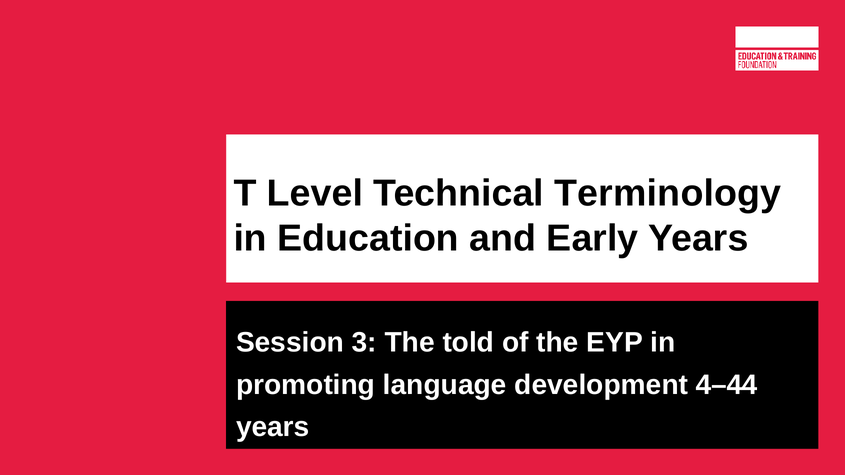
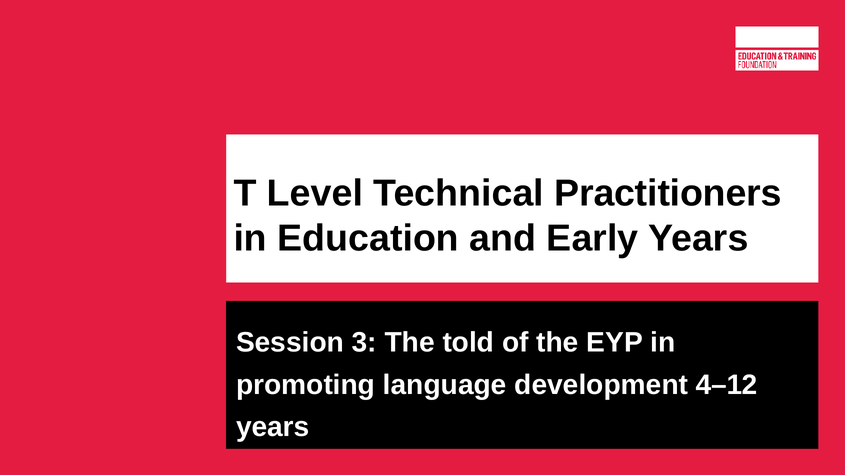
Terminology: Terminology -> Practitioners (668, 194)
4–44: 4–44 -> 4–12 (727, 385)
